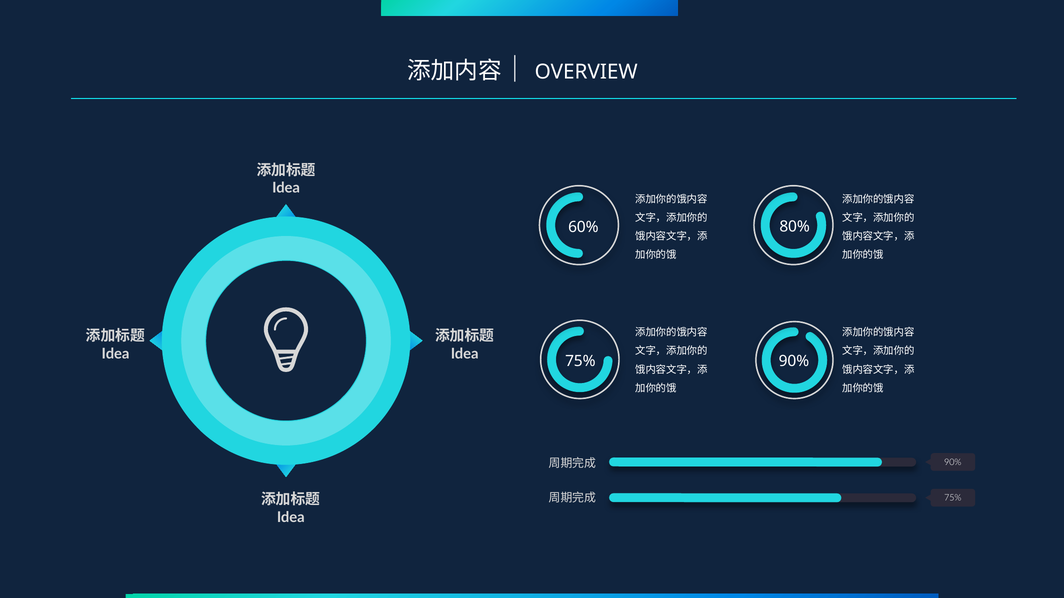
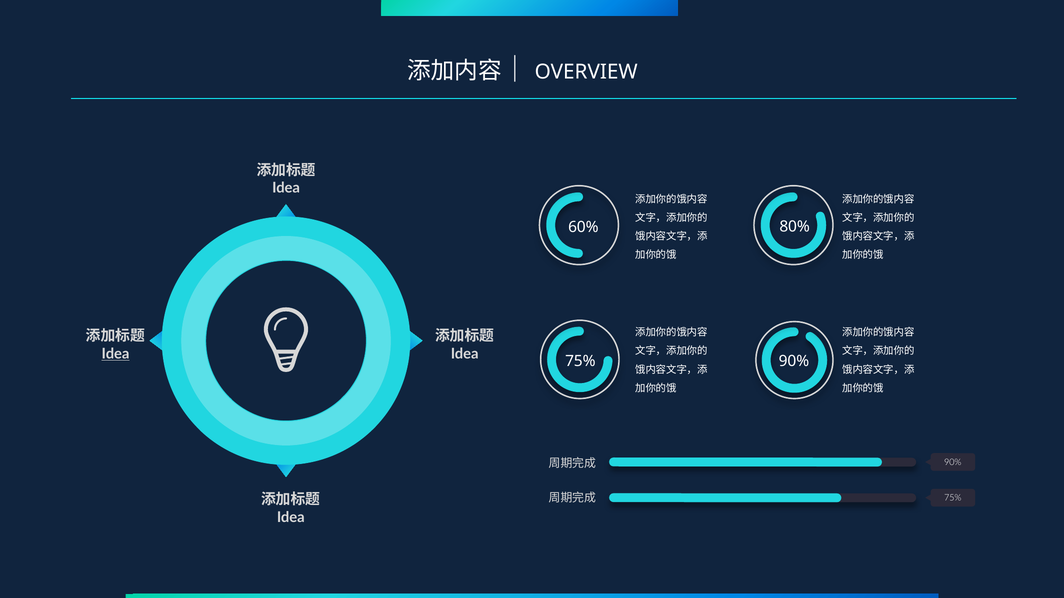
Idea underline: none -> present (115, 354)
